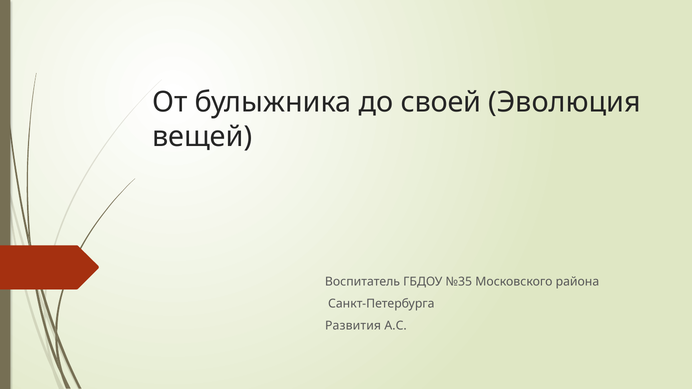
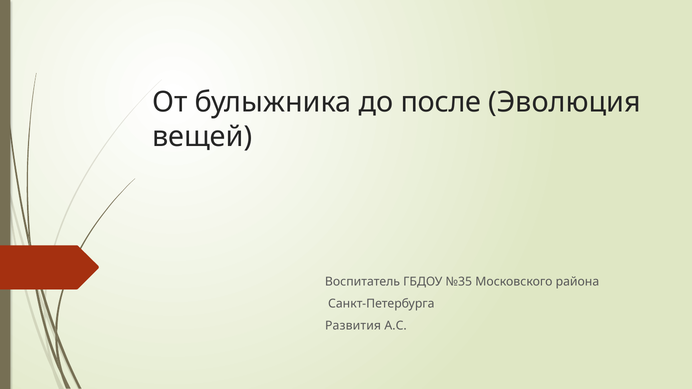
своей: своей -> после (441, 102)
